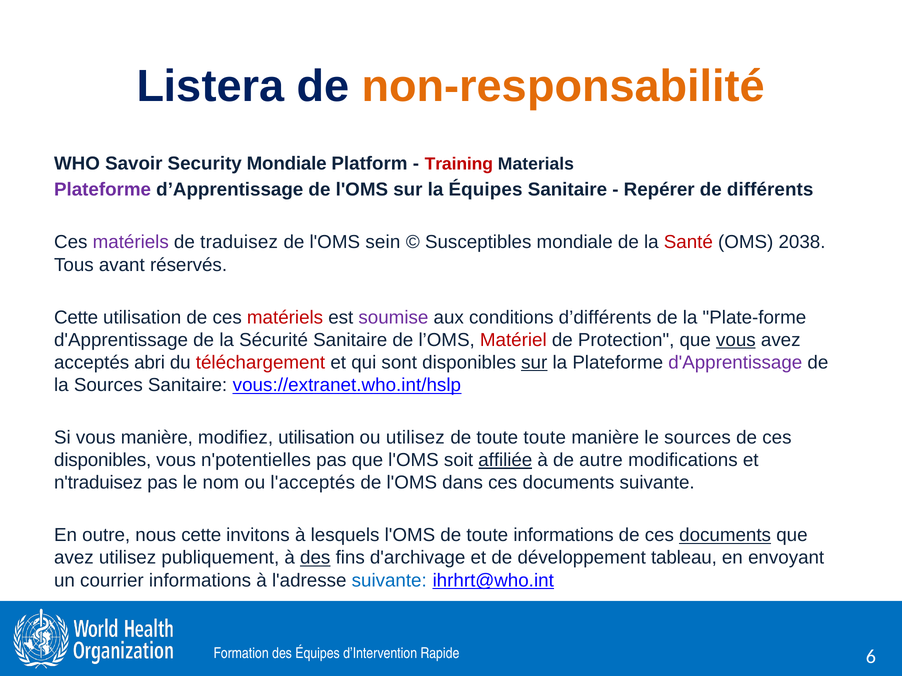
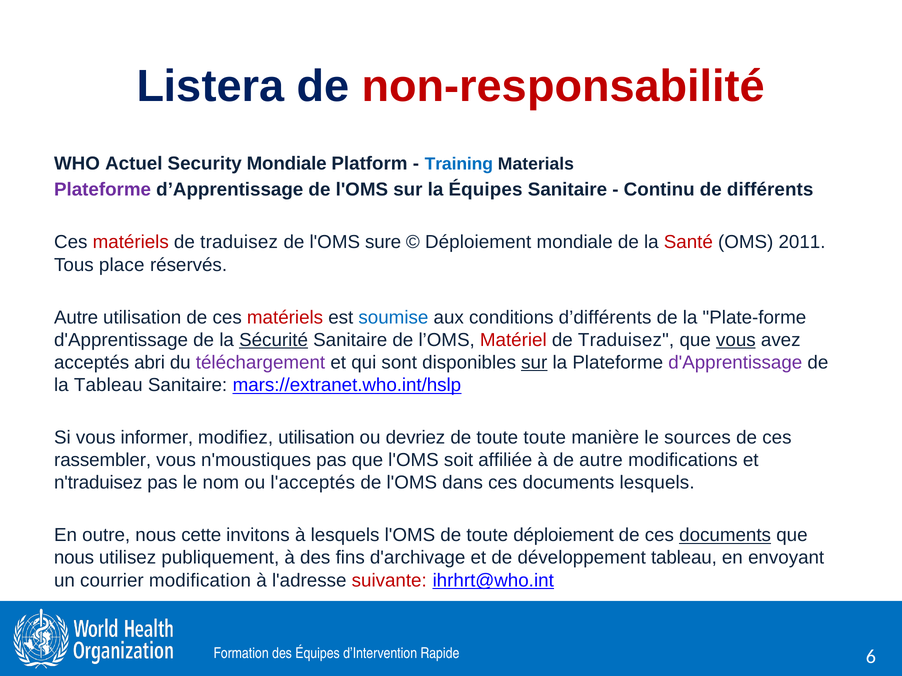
non-responsabilité colour: orange -> red (563, 87)
Savoir: Savoir -> Actuel (134, 164)
Training colour: red -> blue (459, 164)
Repérer: Repérer -> Continu (659, 190)
matériels colour: purple -> red (131, 242)
sein: sein -> sure (383, 242)
Susceptibles: Susceptibles -> Déploiement (478, 242)
2038: 2038 -> 2011 (802, 242)
avant: avant -> place (122, 265)
Cette: Cette -> Autre (76, 318)
soumise colour: purple -> blue (393, 318)
Sécurité underline: none -> present (274, 340)
Protection: Protection -> Traduisez (626, 340)
téléchargement colour: red -> purple (261, 363)
la Sources: Sources -> Tableau (108, 385)
vous://extranet.who.int/hslp: vous://extranet.who.int/hslp -> mars://extranet.who.int/hslp (347, 385)
vous manière: manière -> informer (157, 438)
ou utilisez: utilisez -> devriez (415, 438)
disponibles: disponibles -> rassembler (103, 460)
n'potentielles: n'potentielles -> n'moustiques (256, 460)
affiliée underline: present -> none (505, 460)
documents suivante: suivante -> lesquels (657, 483)
toute informations: informations -> déploiement (564, 536)
avez: avez -> nous (74, 558)
des underline: present -> none (315, 558)
courrier informations: informations -> modification (200, 581)
suivante colour: blue -> red (389, 581)
